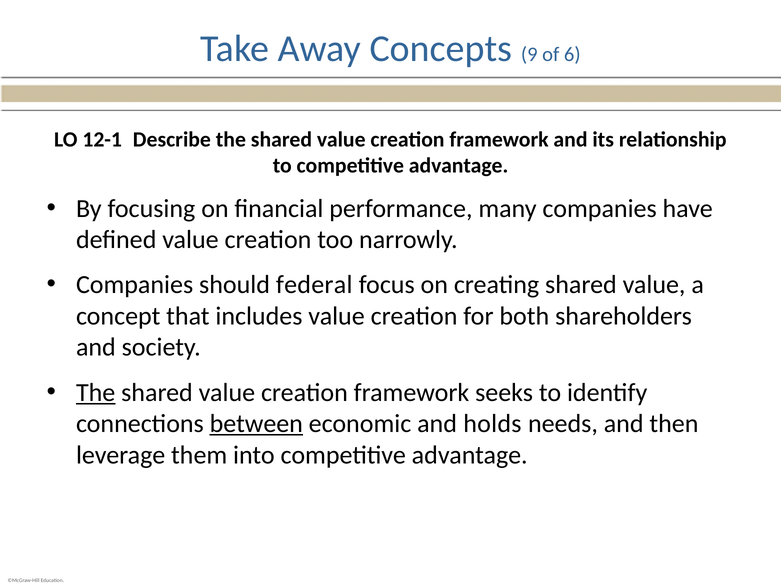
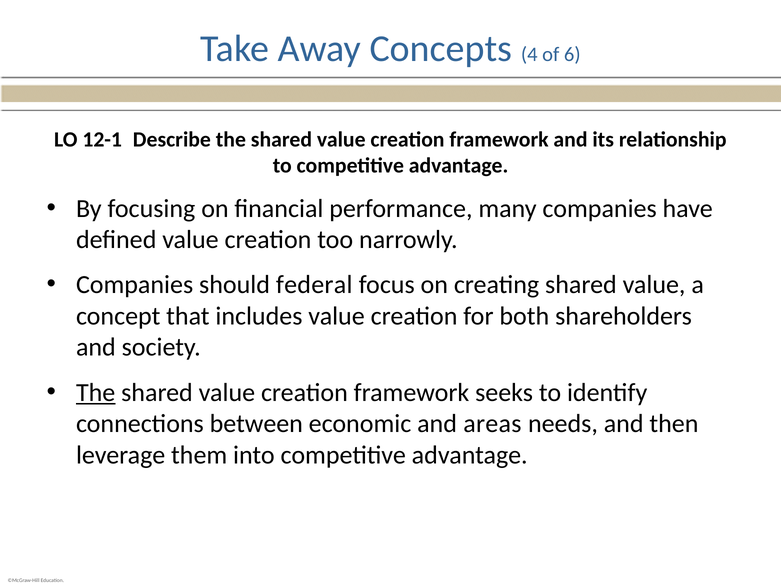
9: 9 -> 4 (529, 55)
between underline: present -> none (256, 424)
holds: holds -> areas (492, 424)
